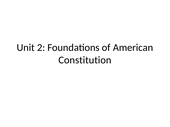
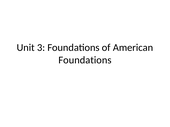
2: 2 -> 3 (41, 48)
Constitution: Constitution -> Foundations (85, 60)
